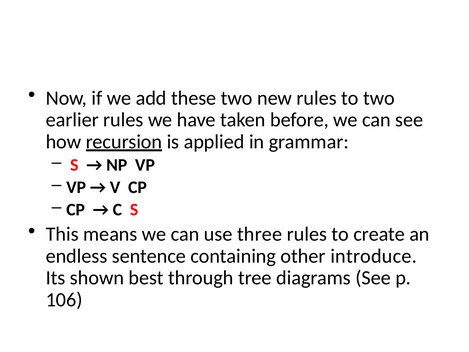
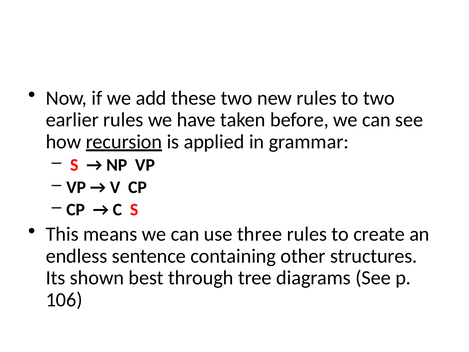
introduce: introduce -> structures (374, 256)
